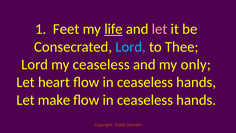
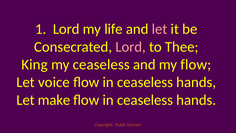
1 Feet: Feet -> Lord (66, 29)
life underline: present -> none (113, 29)
Lord colour: light blue -> pink (131, 47)
Lord: Lord -> King (35, 64)
my only: only -> flow (196, 64)
heart: heart -> voice (54, 82)
